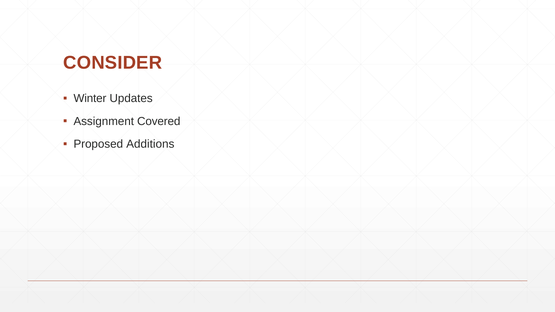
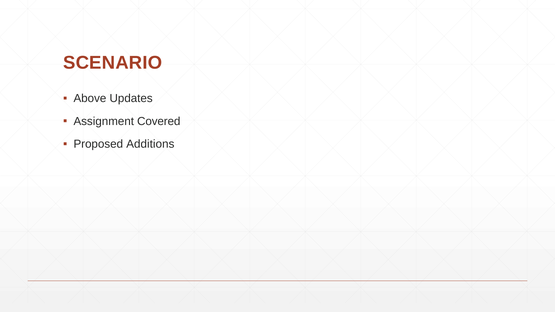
CONSIDER: CONSIDER -> SCENARIO (113, 63)
Winter: Winter -> Above (90, 98)
